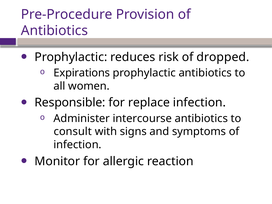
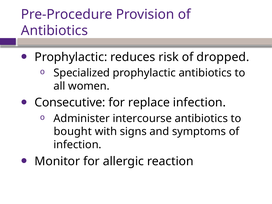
Expirations: Expirations -> Specialized (82, 73)
Responsible: Responsible -> Consecutive (70, 103)
consult: consult -> bought (73, 132)
